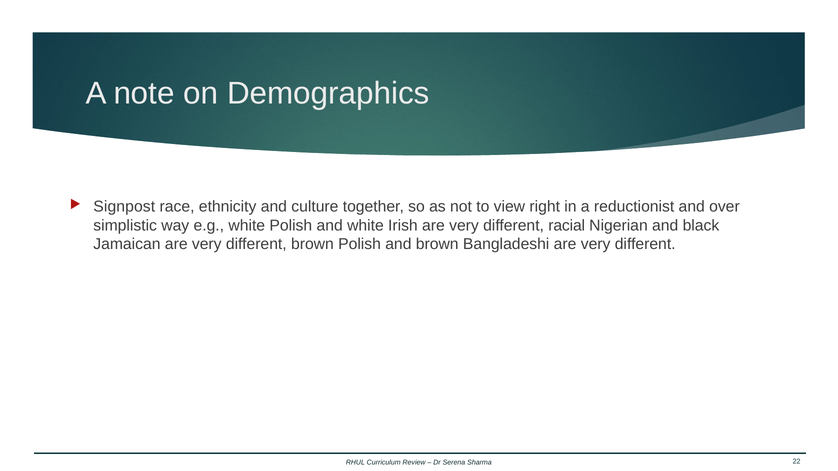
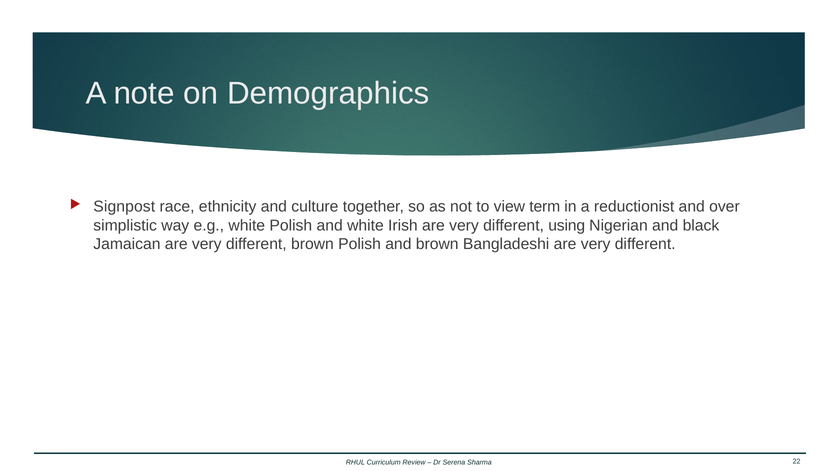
right: right -> term (545, 207)
racial: racial -> using (567, 226)
